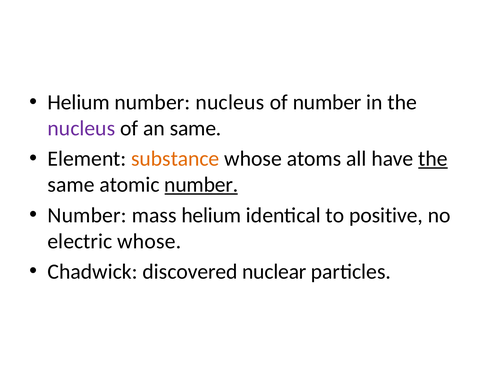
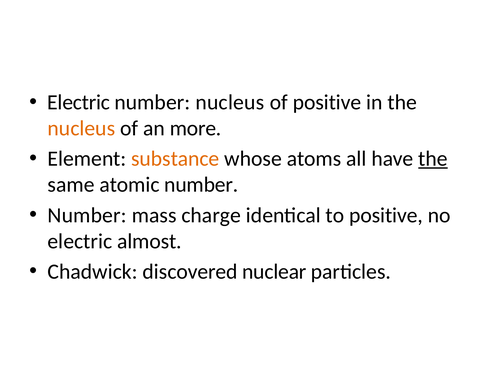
Helium: Helium -> Electric (79, 102)
of number: number -> positive (327, 102)
nucleus colour: purple -> orange (81, 128)
an same: same -> more (196, 128)
number underline: present -> none (201, 185)
mass helium: helium -> charge (211, 215)
electric whose: whose -> almost (149, 241)
